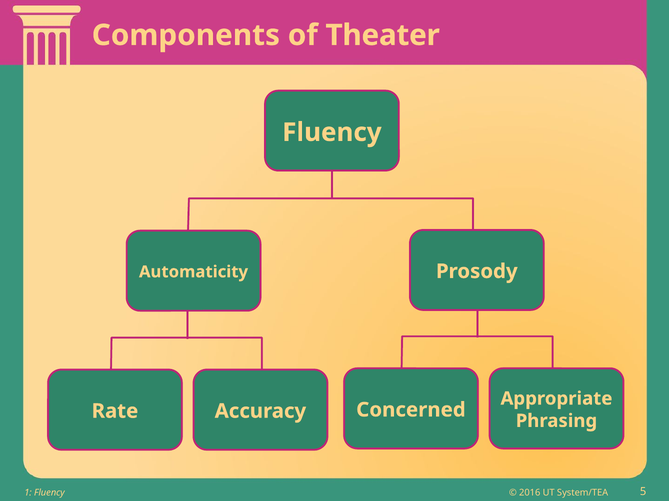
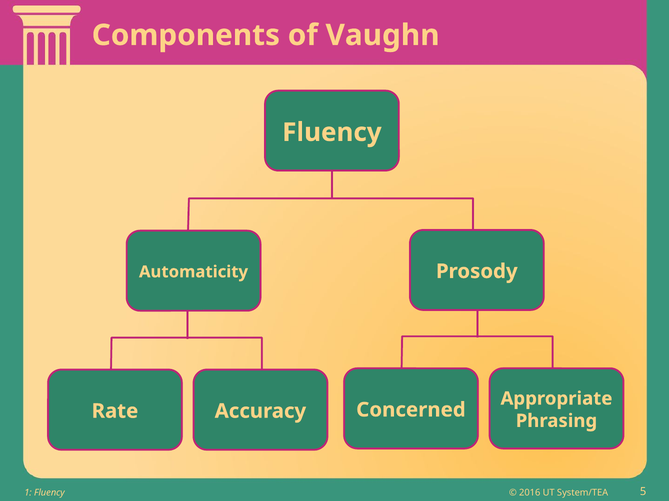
Theater: Theater -> Vaughn (383, 35)
